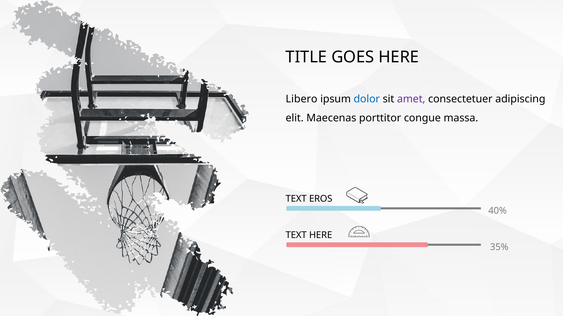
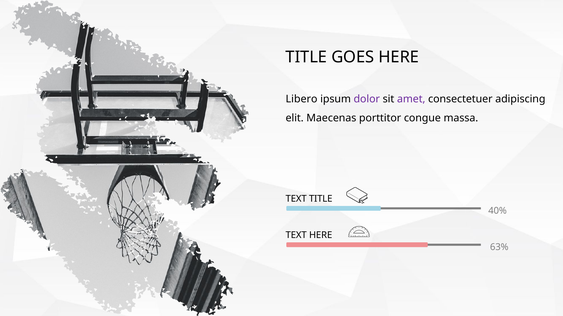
dolor colour: blue -> purple (367, 99)
TEXT EROS: EROS -> TITLE (321, 199)
35%: 35% -> 63% (499, 248)
